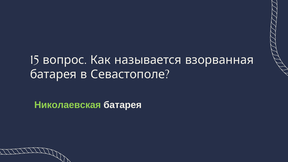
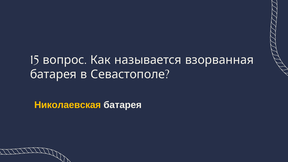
Николаевская colour: light green -> yellow (68, 105)
